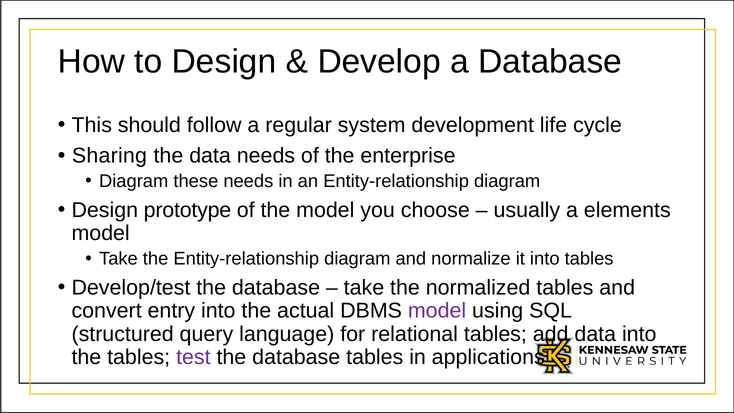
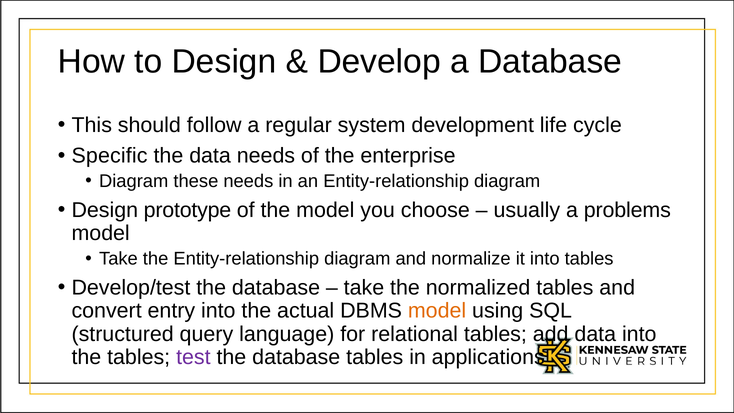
Sharing: Sharing -> Specific (110, 156)
elements: elements -> problems (627, 210)
model colour: purple -> orange (437, 311)
